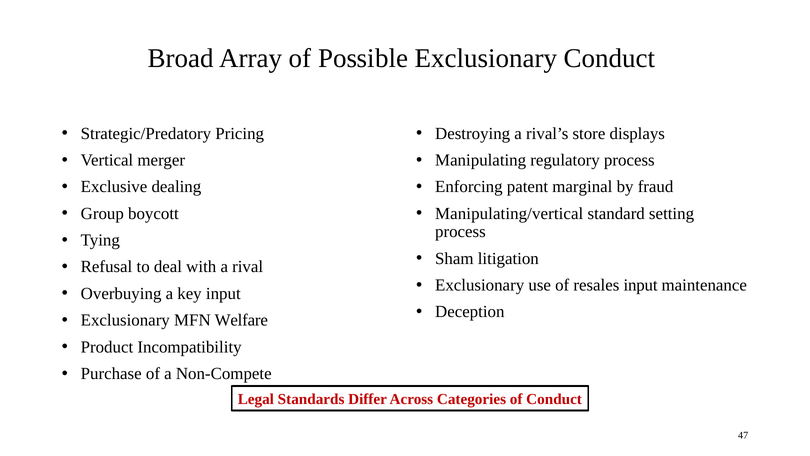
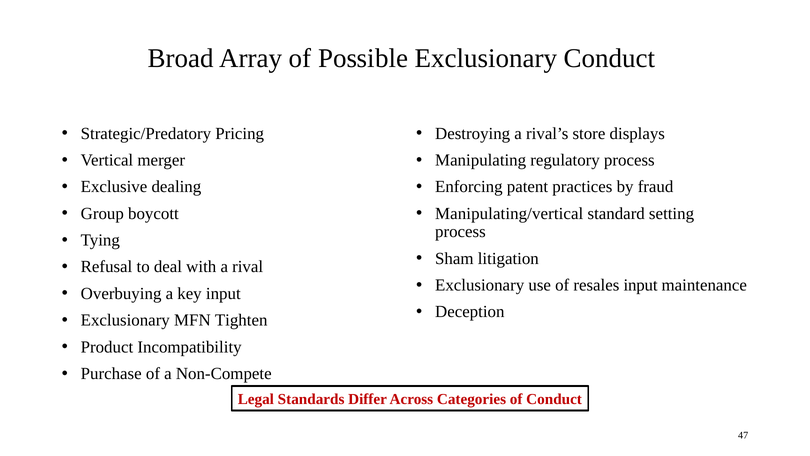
marginal: marginal -> practices (582, 187)
Welfare: Welfare -> Tighten (241, 320)
